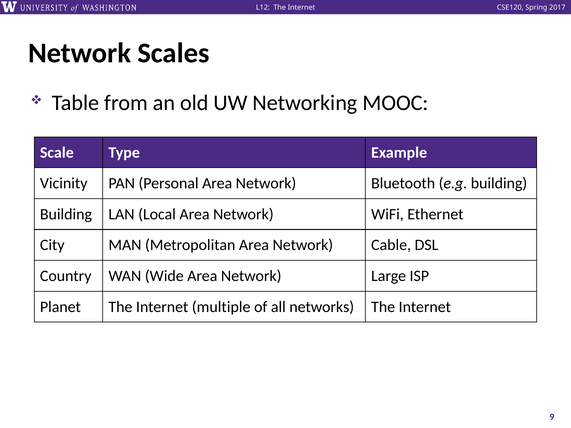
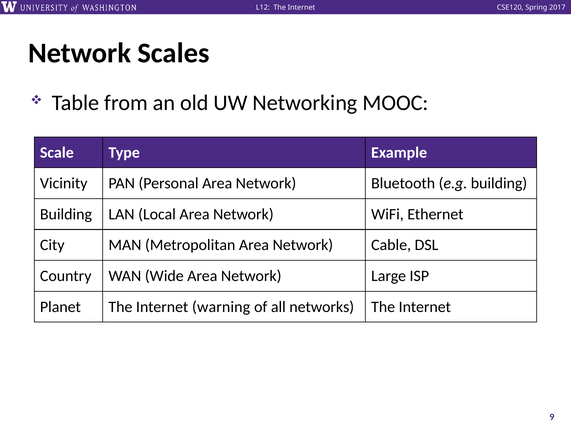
multiple: multiple -> warning (221, 307)
